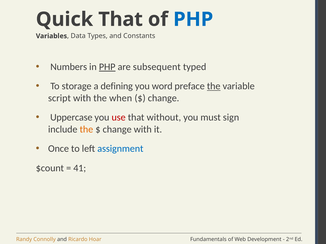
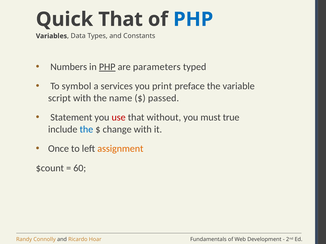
subsequent: subsequent -> parameters (157, 67)
storage: storage -> symbol (77, 86)
defining: defining -> services (117, 86)
word: word -> print (162, 86)
the underline: present -> none (214, 86)
when: when -> name (121, 98)
change: change -> passed (163, 98)
Uppercase: Uppercase -> Statement (71, 118)
sign: sign -> true (231, 118)
the colour: orange -> blue (86, 130)
assignment colour: blue -> orange (120, 149)
41: 41 -> 60 (80, 168)
